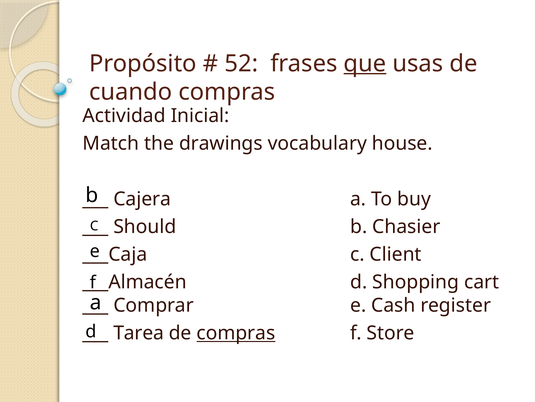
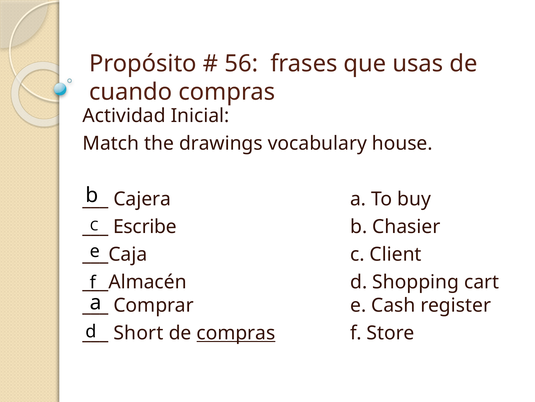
52: 52 -> 56 (241, 63)
que underline: present -> none (365, 63)
Should: Should -> Escribe (145, 226)
Tarea: Tarea -> Short (138, 333)
